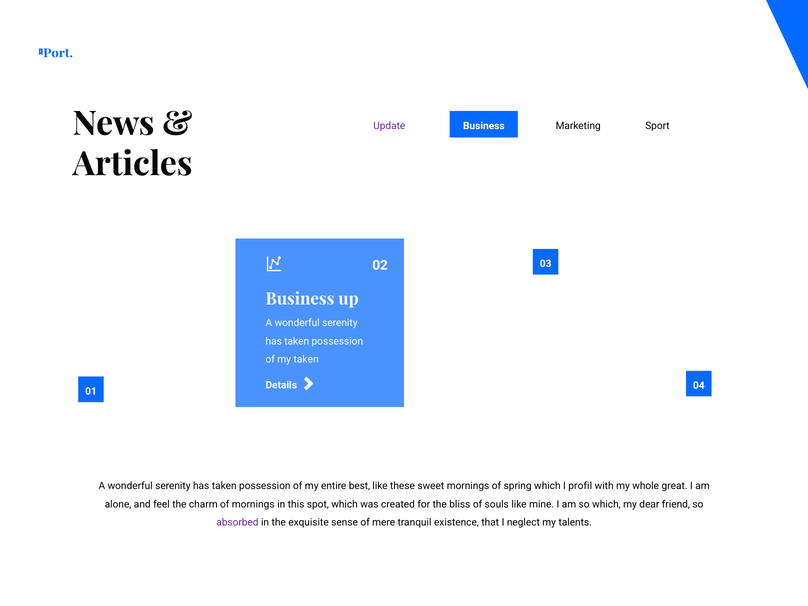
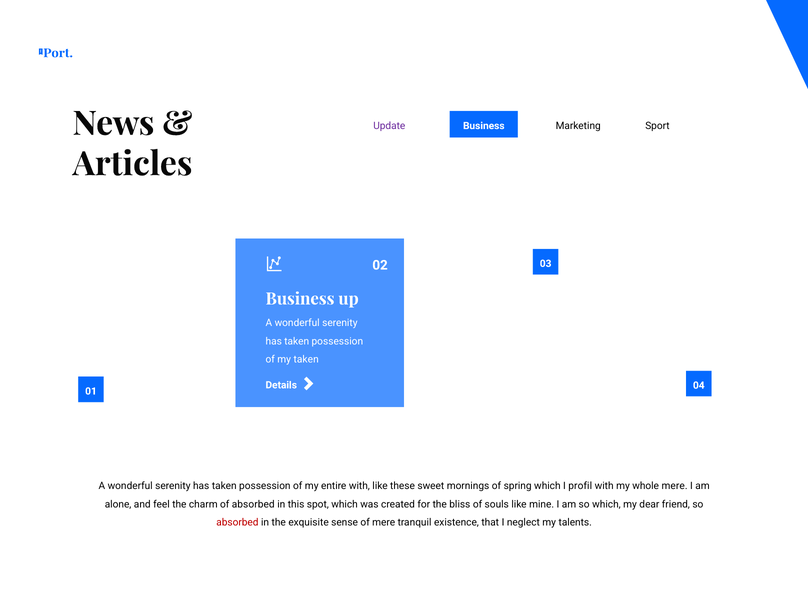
entire best: best -> with (359, 486)
whole great: great -> mere (675, 486)
of mornings: mornings -> absorbed (253, 504)
absorbed colour: purple -> red (237, 522)
